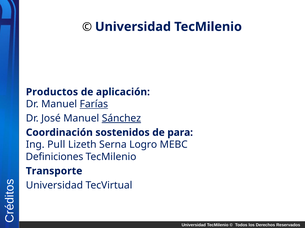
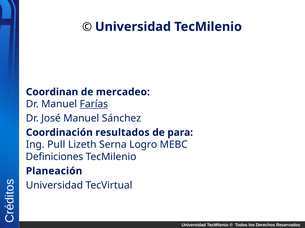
Productos: Productos -> Coordinan (52, 92)
aplicación: aplicación -> mercadeo (123, 92)
Sánchez underline: present -> none (121, 119)
sostenidos: sostenidos -> resultados (123, 133)
Transporte: Transporte -> Planeación (54, 172)
